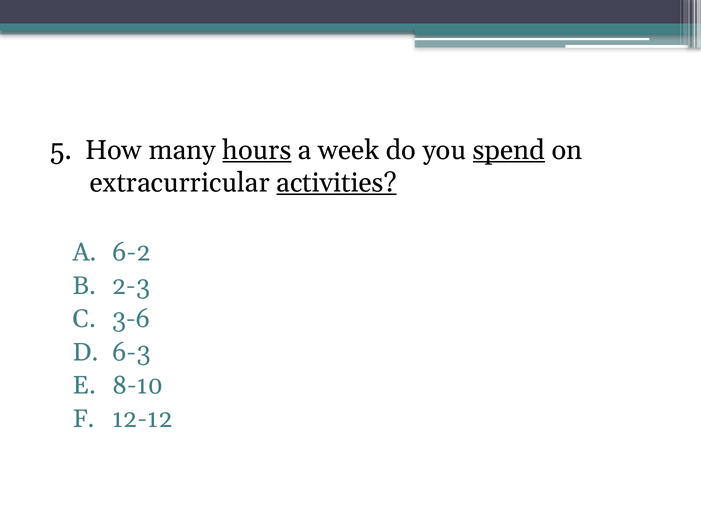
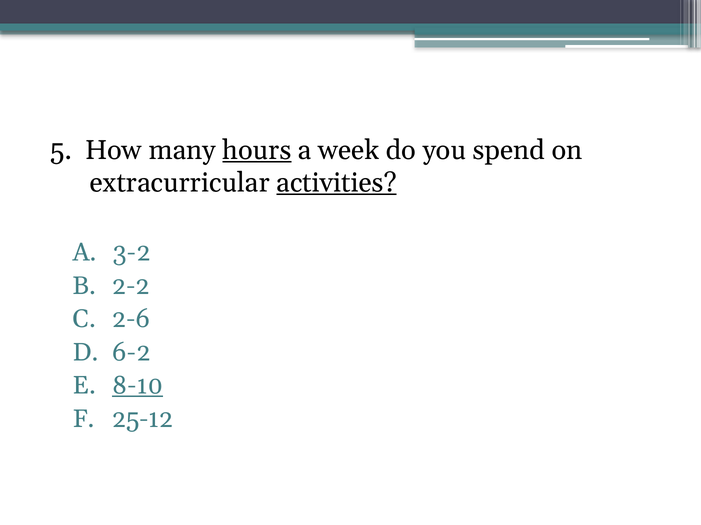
spend underline: present -> none (509, 150)
6-2: 6-2 -> 3-2 (132, 253)
2-3: 2-3 -> 2-2 (131, 286)
3-6: 3-6 -> 2-6 (131, 320)
6-3: 6-3 -> 6-2 (131, 353)
8-10 underline: none -> present (138, 386)
12-12: 12-12 -> 25-12 (143, 419)
